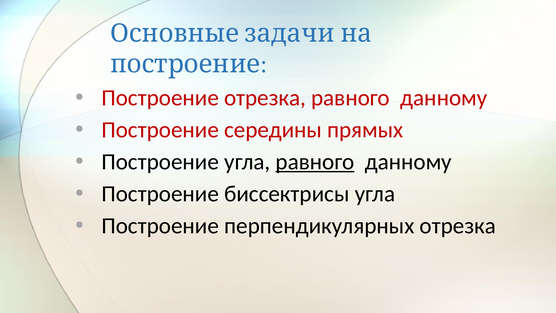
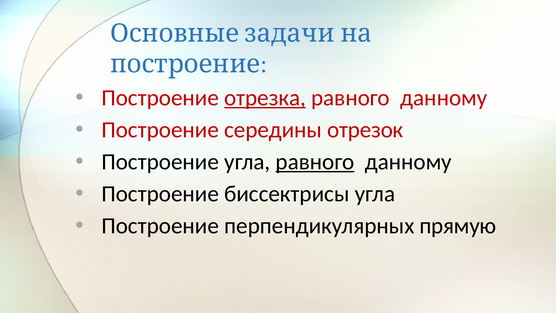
отрезка underline: none -> present (265, 98)
прямых: прямых -> отрезок (365, 130)
перпендикулярных отрезка: отрезка -> прямую (458, 226)
